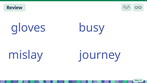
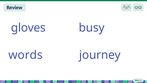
mislay: mislay -> words (25, 55)
